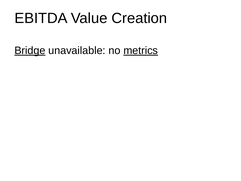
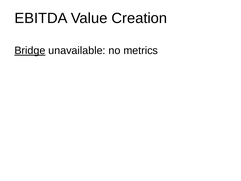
metrics underline: present -> none (141, 51)
